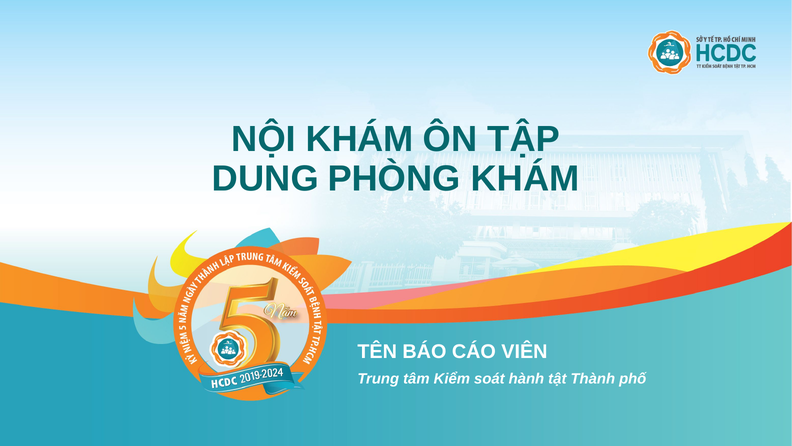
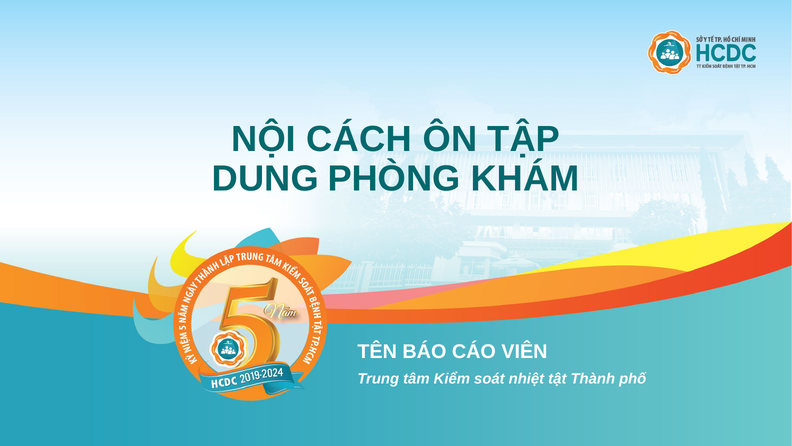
NỘI KHÁM: KHÁM -> CÁCH (359, 139)
hành: hành -> nhiệt (526, 378)
